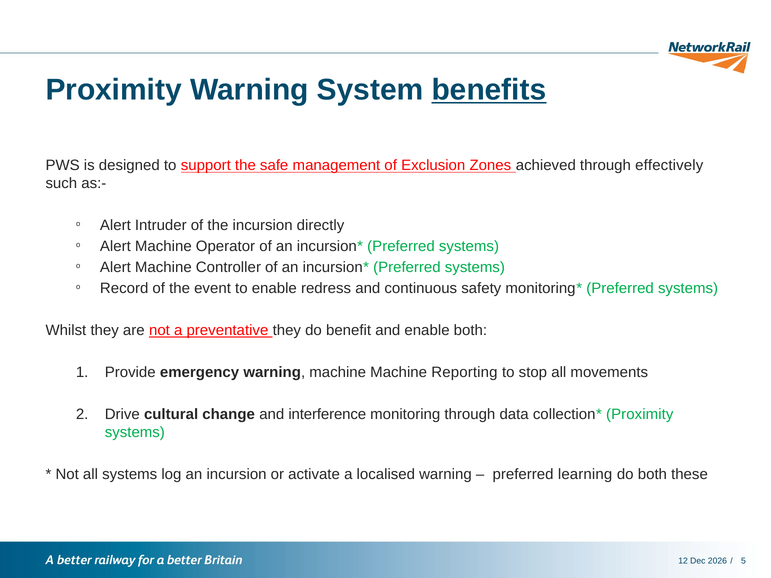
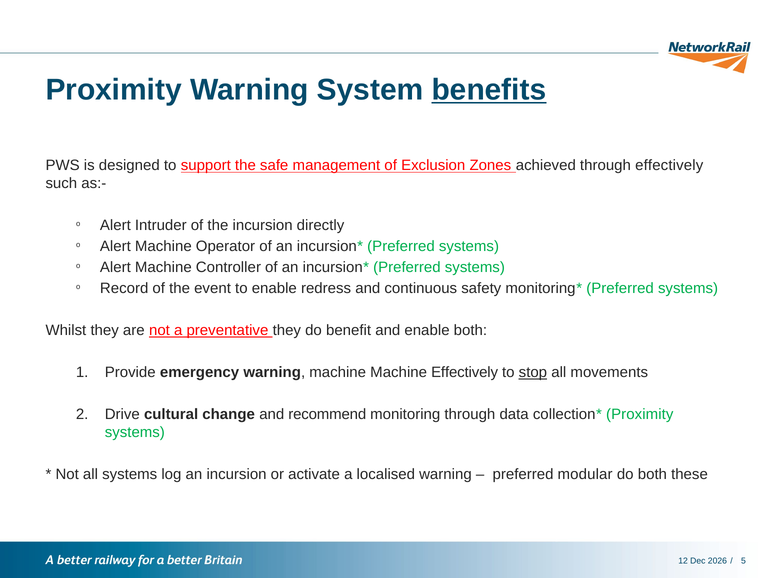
Machine Reporting: Reporting -> Effectively (465, 373)
stop underline: none -> present (533, 373)
interference: interference -> recommend (327, 415)
learning: learning -> modular (585, 475)
